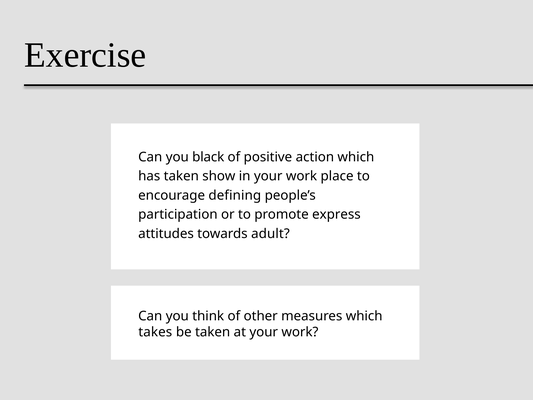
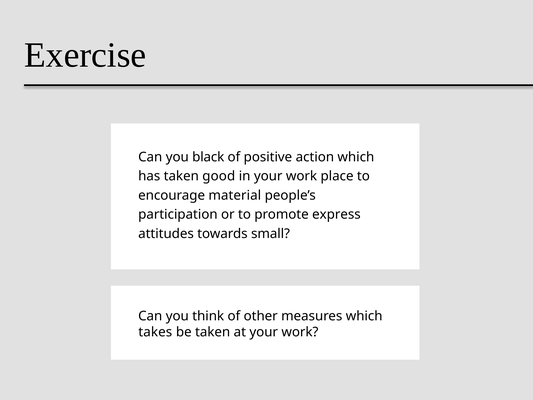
show: show -> good (219, 176)
defining: defining -> material (235, 195)
adult: adult -> small (270, 234)
